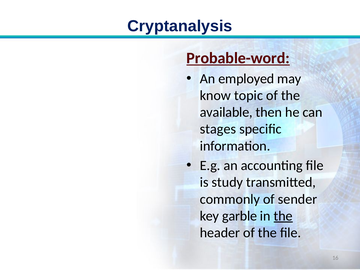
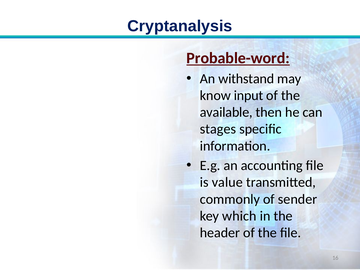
employed: employed -> withstand (246, 79)
topic: topic -> input (249, 95)
study: study -> value (227, 182)
garble: garble -> which (239, 216)
the underline: present -> none (283, 216)
